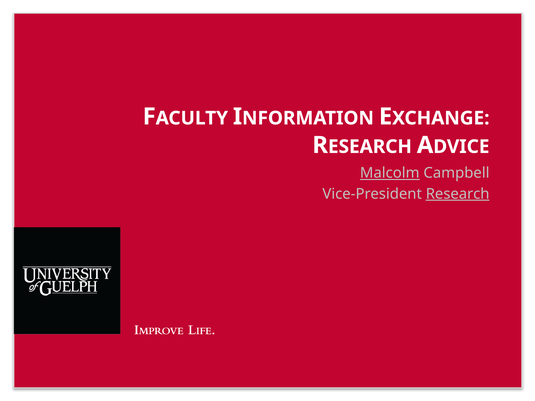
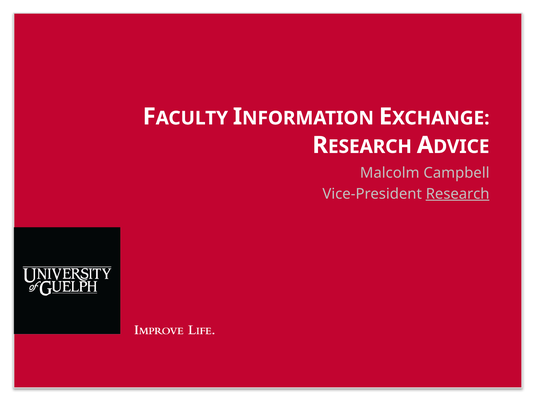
Malcolm underline: present -> none (390, 173)
